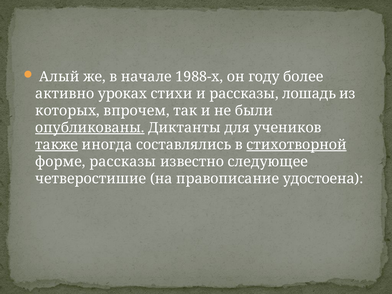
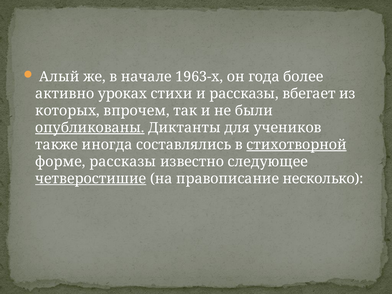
1988-х: 1988-х -> 1963-х (199, 77)
году: году -> года (264, 77)
лошадь: лошадь -> вбегает (309, 94)
также underline: present -> none (57, 145)
четверостишие underline: none -> present (91, 179)
удостоена: удостоена -> несколько (323, 179)
